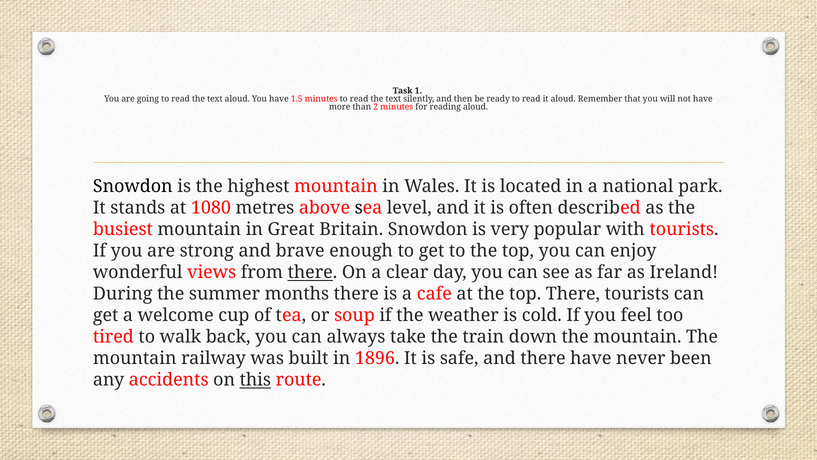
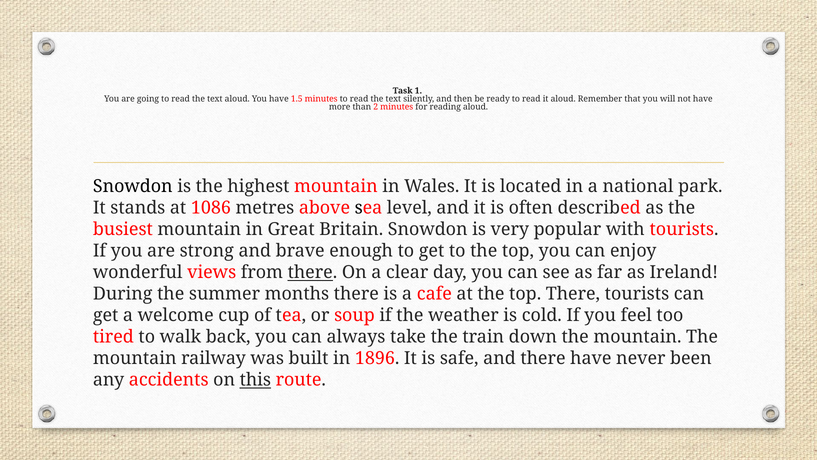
1080: 1080 -> 1086 (211, 208)
